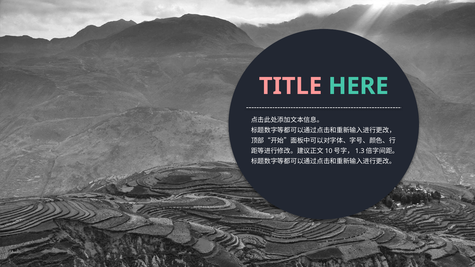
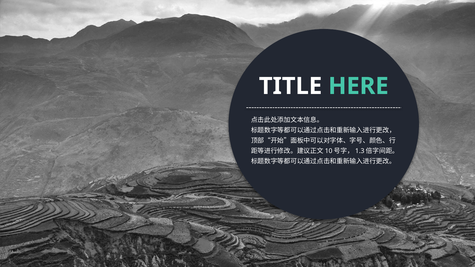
TITLE colour: pink -> white (290, 86)
